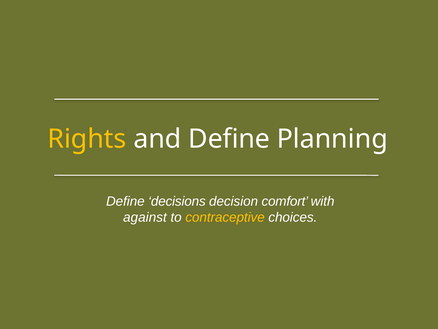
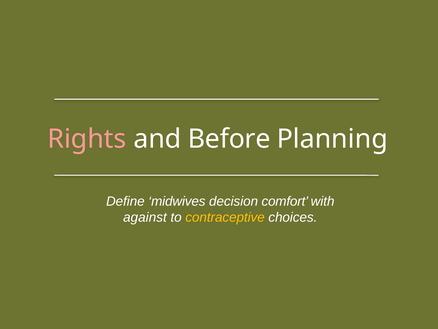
Rights colour: yellow -> pink (87, 139)
and Define: Define -> Before (229, 139)
decisions: decisions -> midwives (177, 201)
